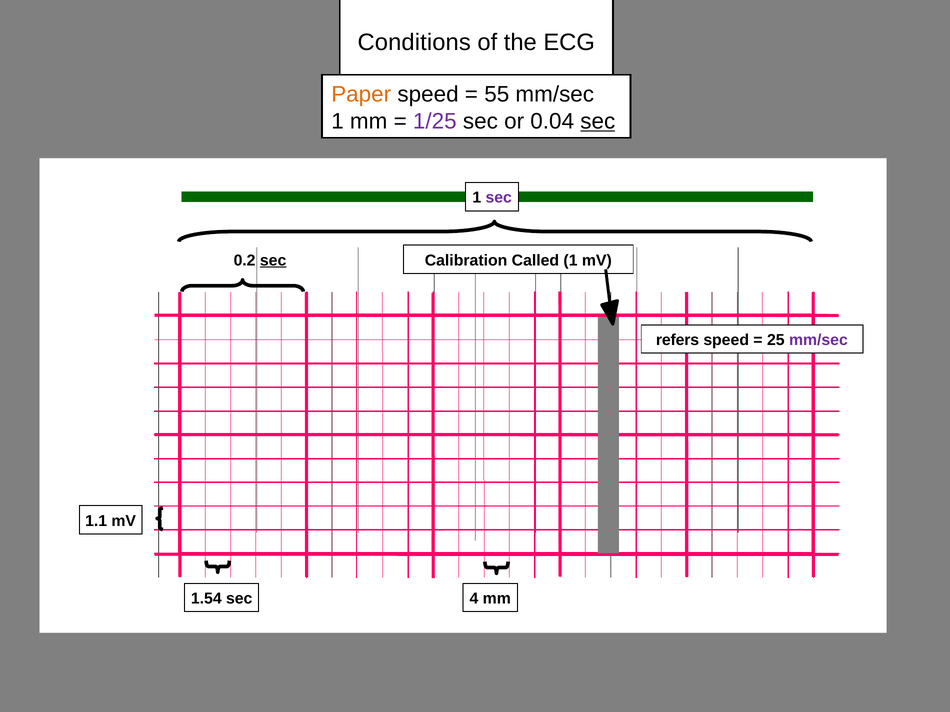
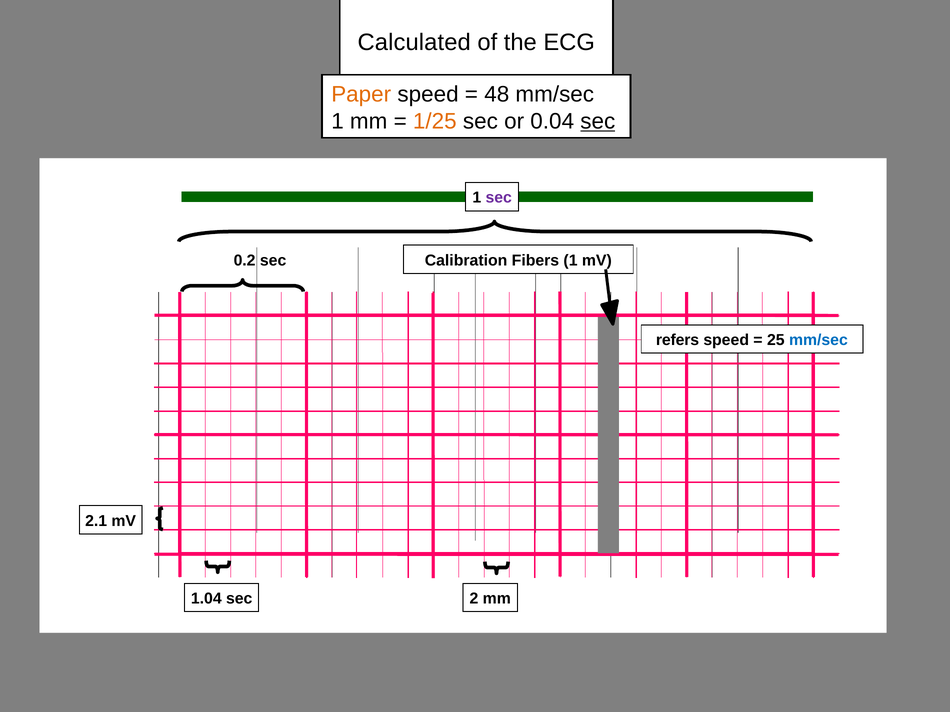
Conditions: Conditions -> Calculated (414, 43)
55: 55 -> 48 (497, 94)
1/25 colour: purple -> orange (435, 121)
sec underline: present -> none (273, 261)
Called: Called -> Fibers (535, 261)
mm/sec colour: purple -> blue (818, 340)
1.1: 1.1 -> 2.1 (96, 521)
1.54: 1.54 -> 1.04 (206, 599)
4: 4 -> 2 (474, 599)
